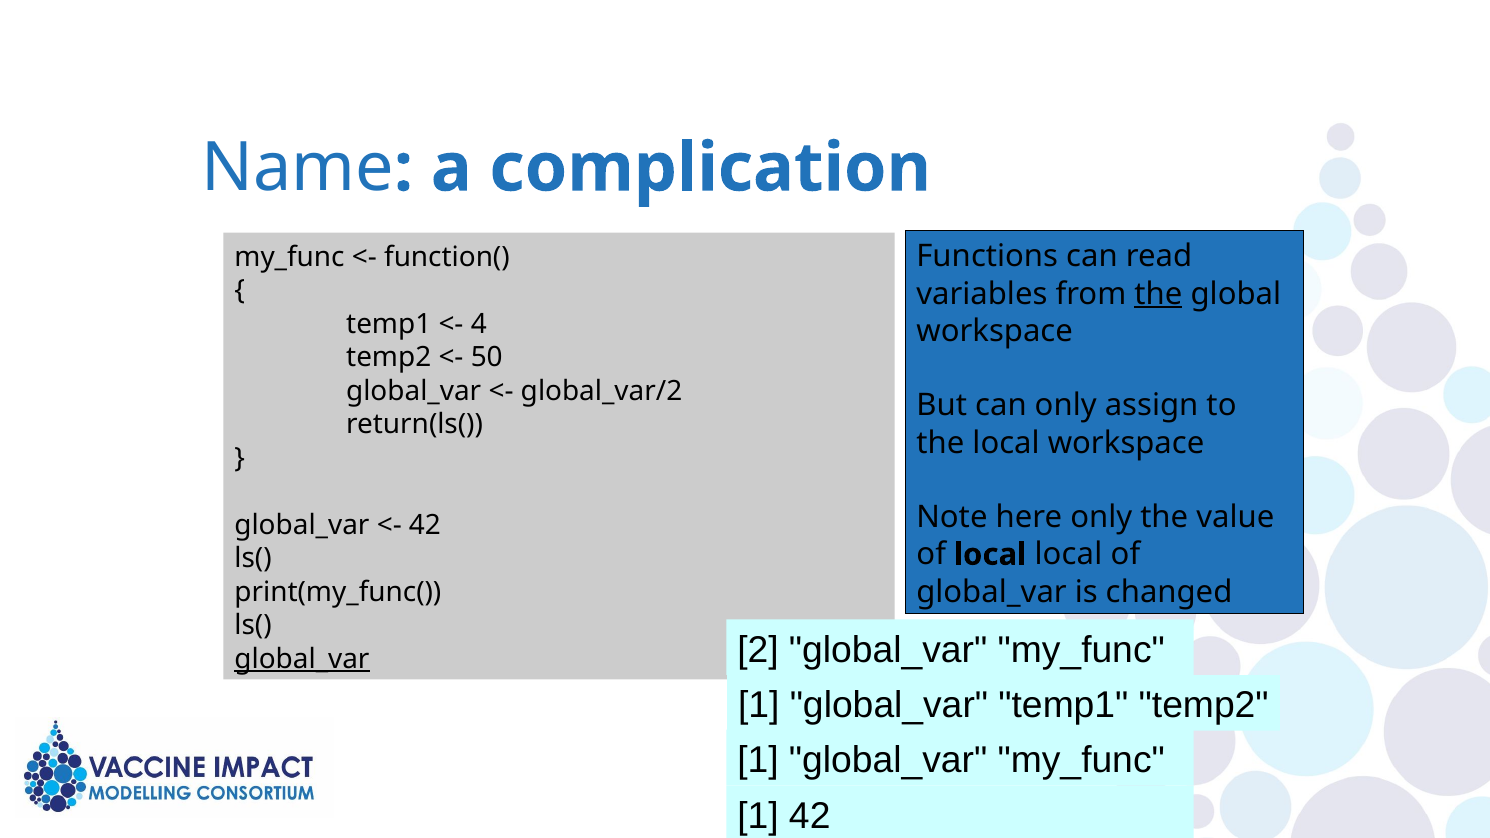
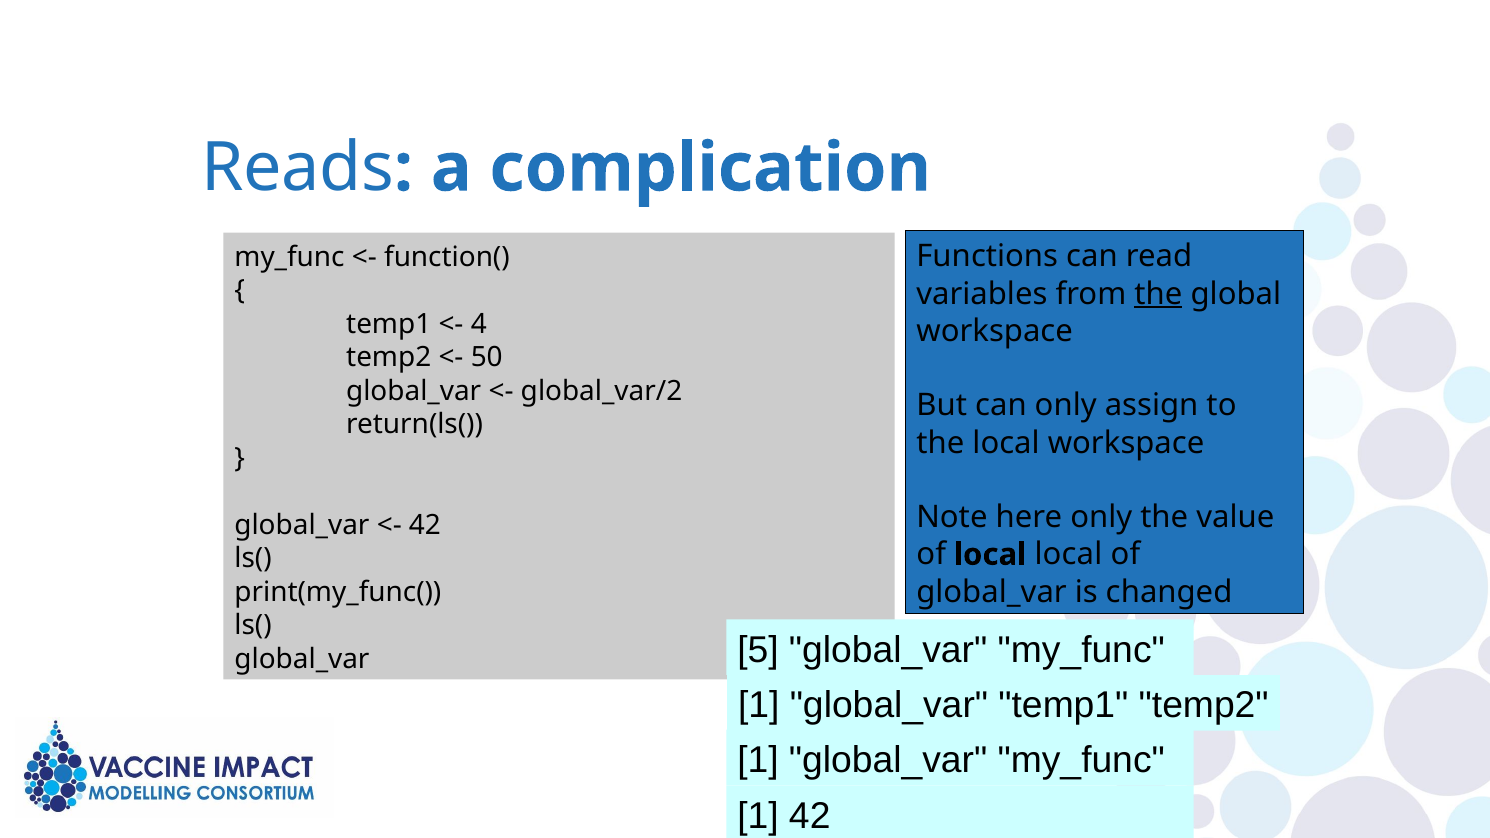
Name: Name -> Reads (298, 168)
2: 2 -> 5 (758, 650)
global_var underline: present -> none (302, 659)
